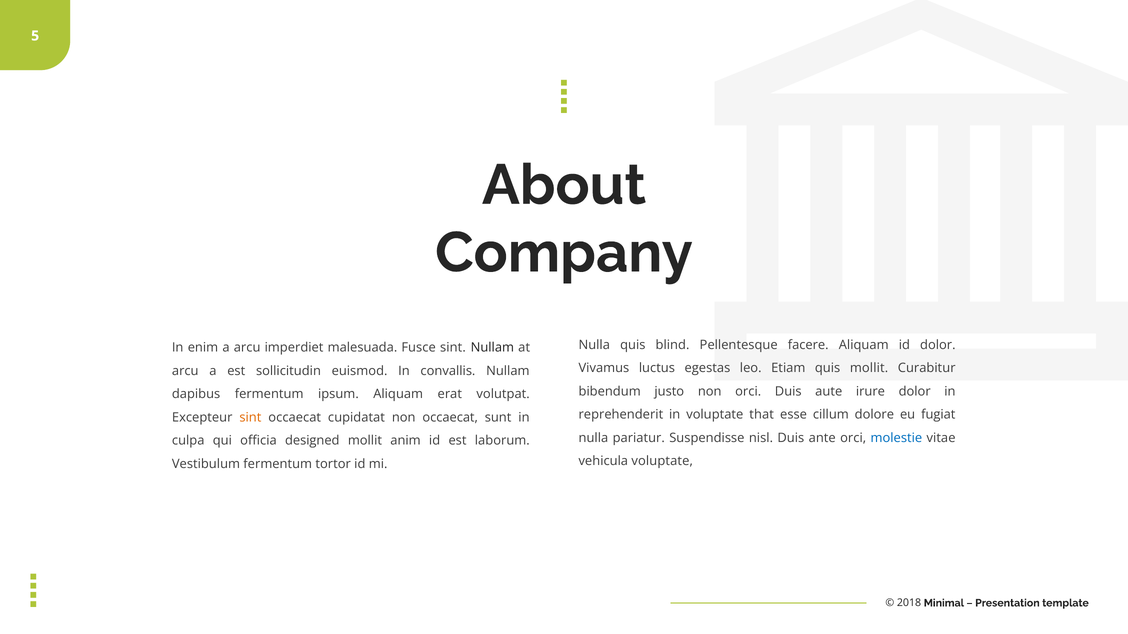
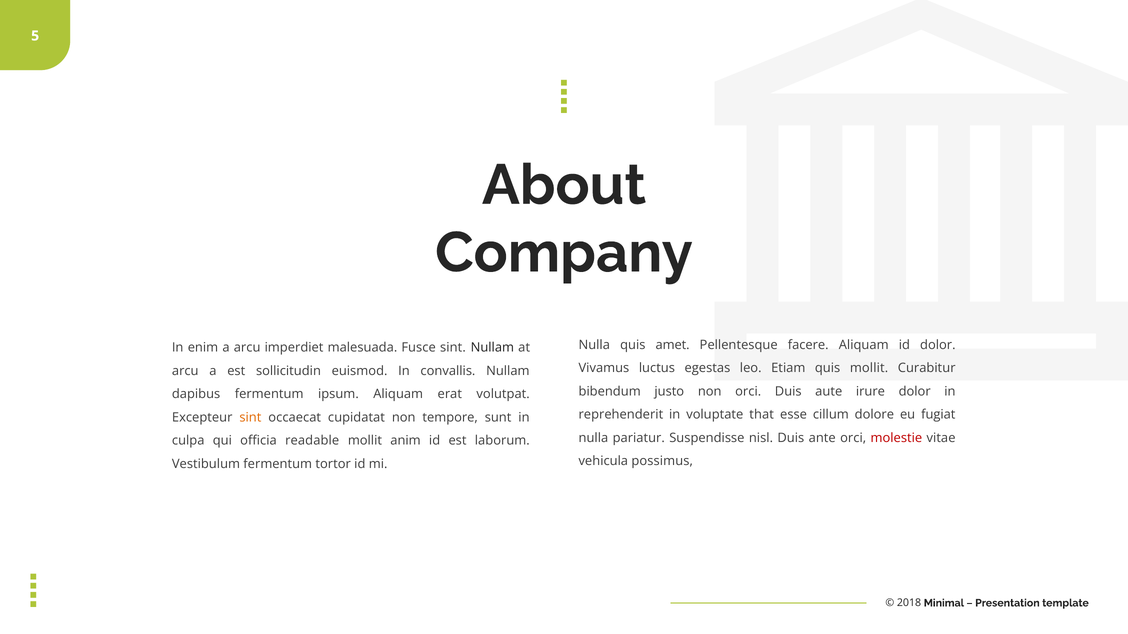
blind: blind -> amet (673, 345)
non occaecat: occaecat -> tempore (450, 418)
molestie colour: blue -> red (896, 438)
designed: designed -> readable (312, 441)
vehicula voluptate: voluptate -> possimus (662, 461)
